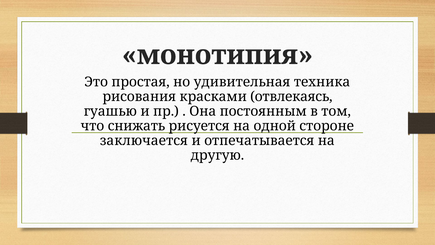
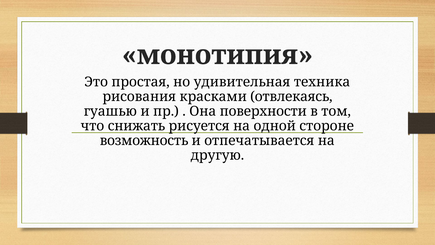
постоянным: постоянным -> поверхности (263, 111)
заключается: заключается -> возможность (144, 140)
